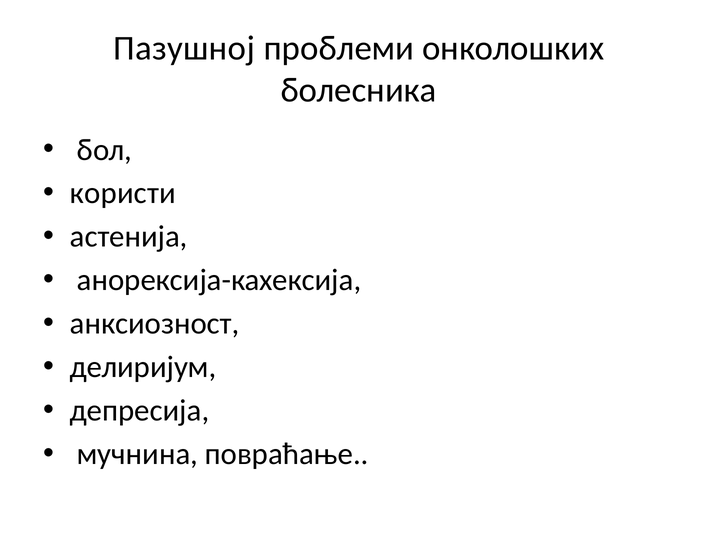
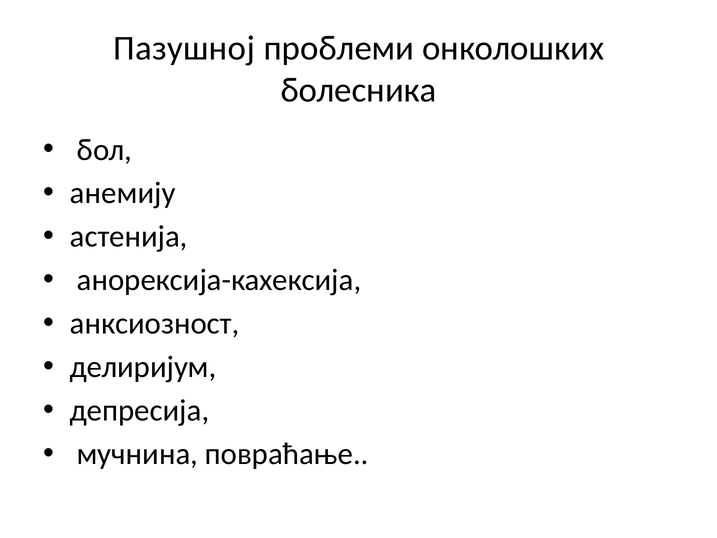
користи: користи -> анемију (123, 193)
